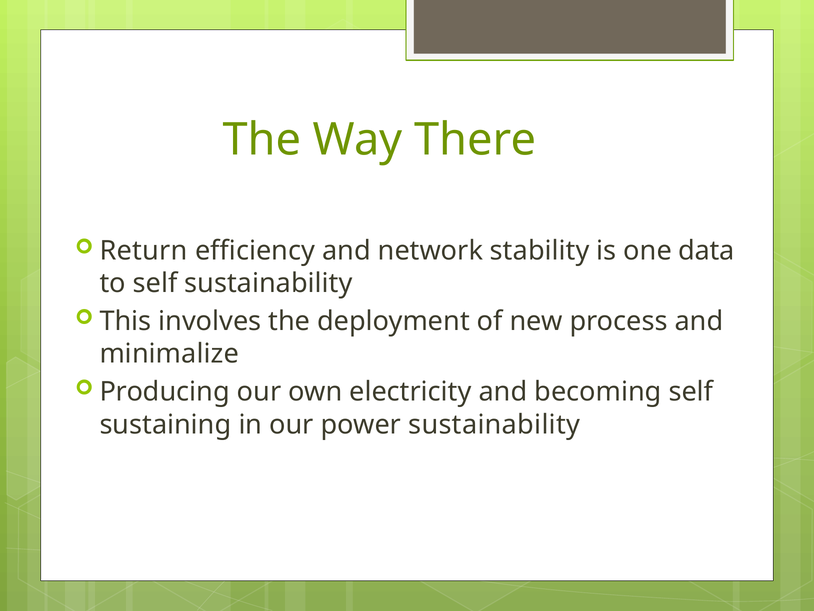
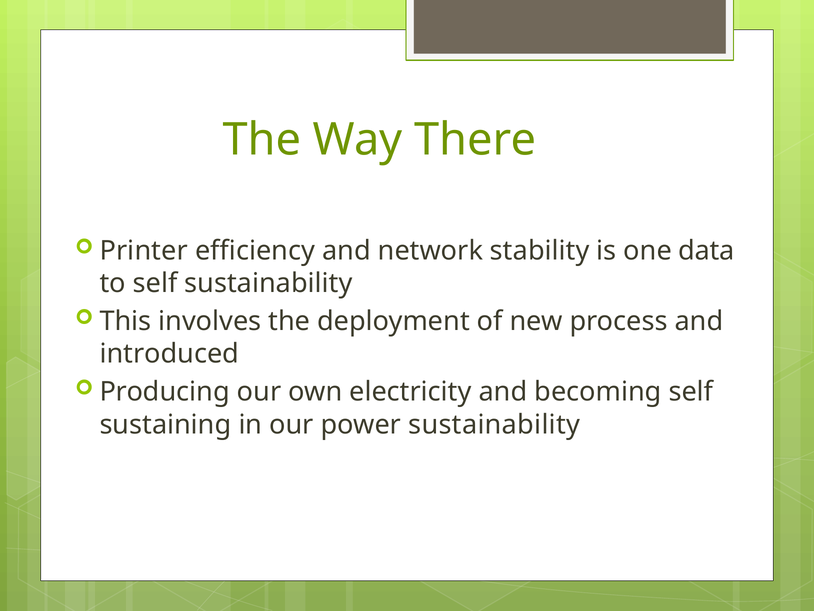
Return: Return -> Printer (144, 251)
minimalize: minimalize -> introduced (169, 354)
